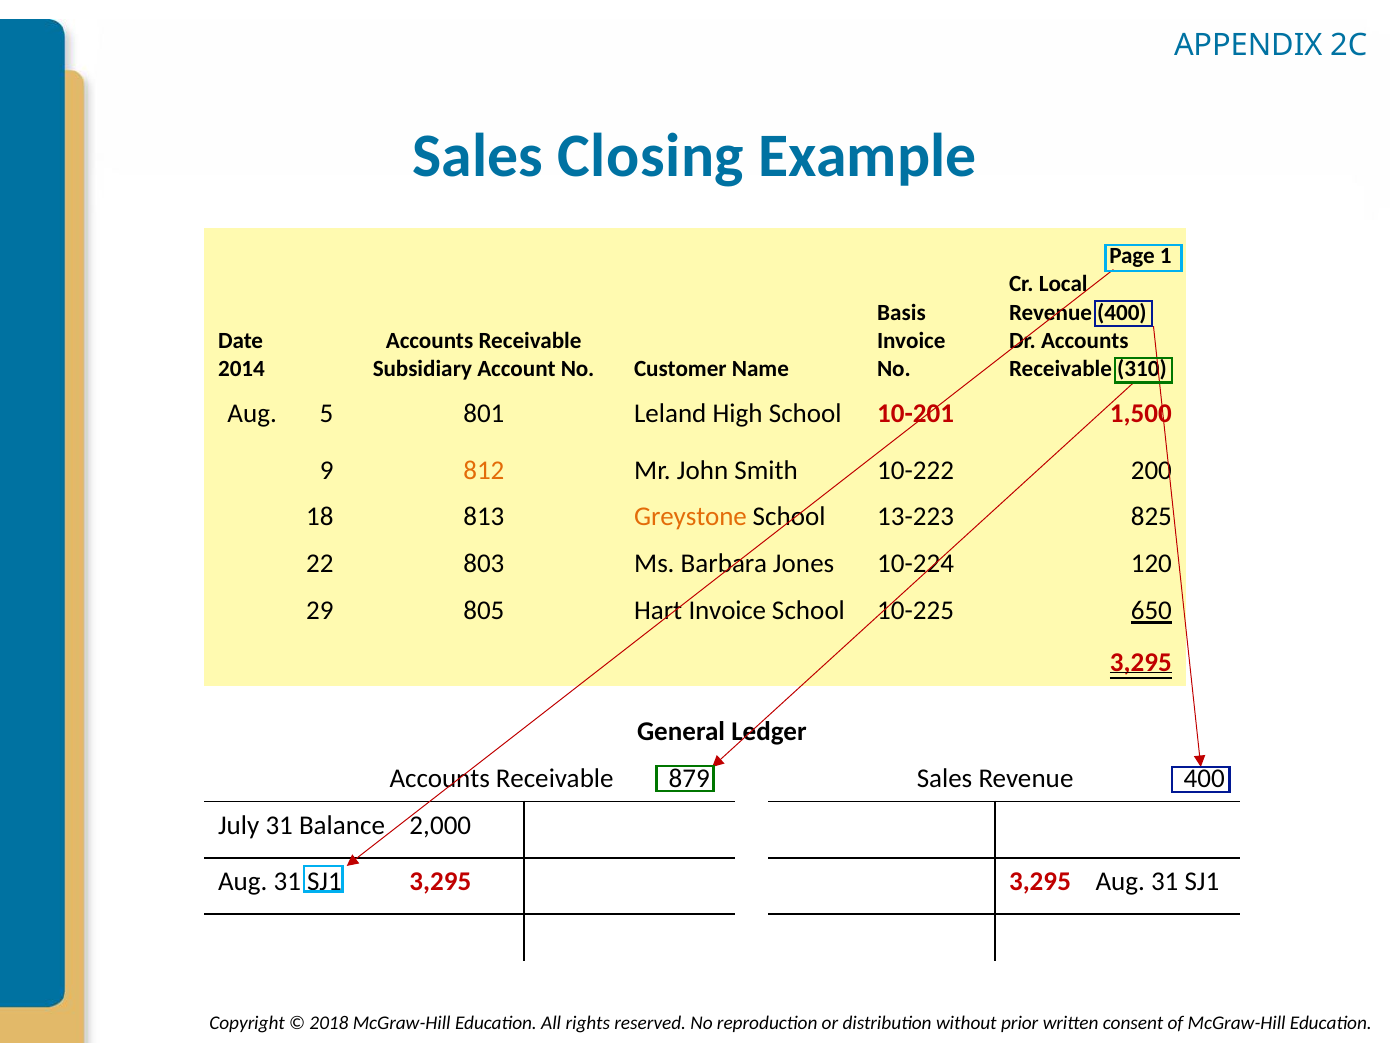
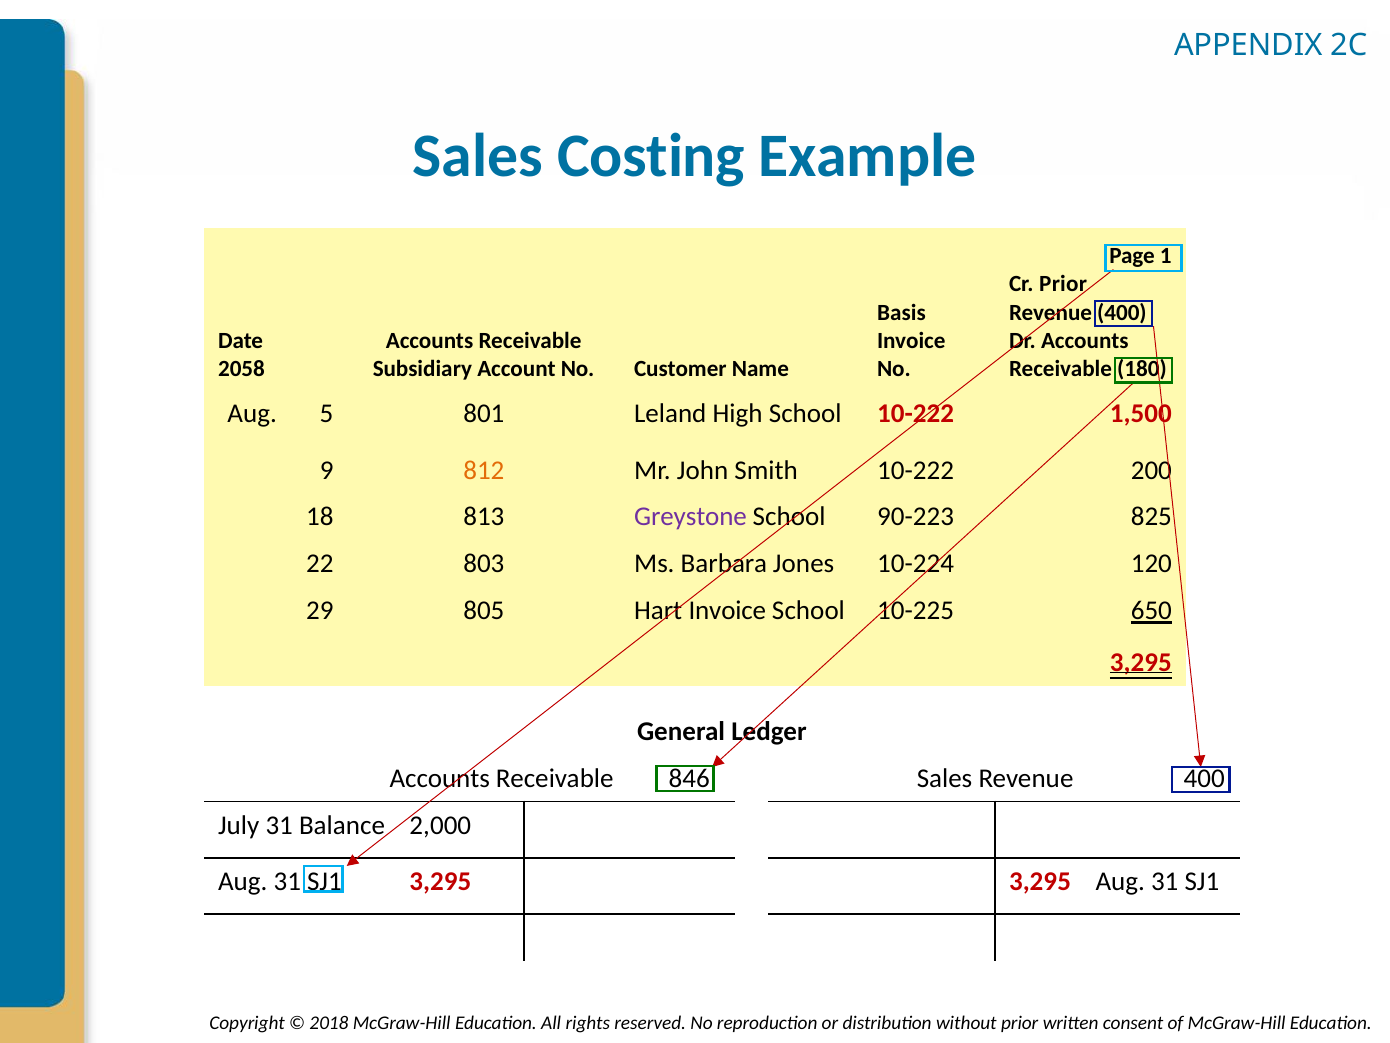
Closing: Closing -> Costing (651, 156)
Cr Local: Local -> Prior (1063, 284)
2014: 2014 -> 2058 (241, 369)
310: 310 -> 180 (1142, 369)
School 10-201: 10-201 -> 10-222 (916, 413)
Greystone colour: orange -> purple (690, 517)
13-223: 13-223 -> 90-223 (916, 517)
879: 879 -> 846 (689, 778)
